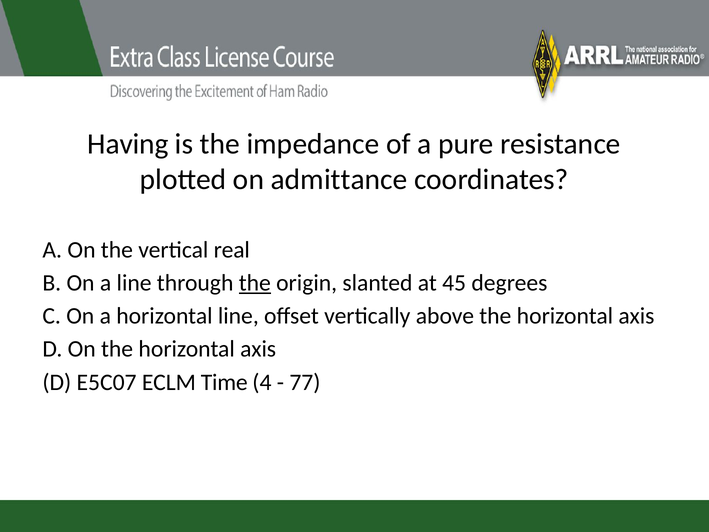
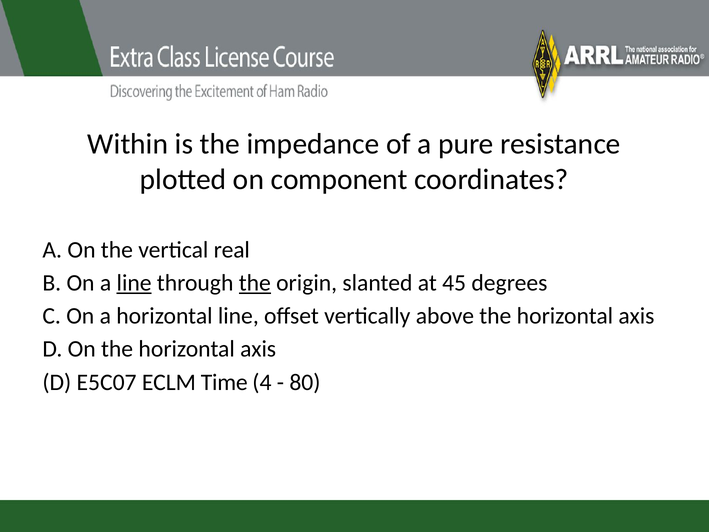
Having: Having -> Within (128, 144)
admittance: admittance -> component (339, 179)
line underline: none -> present (134, 283)
77: 77 -> 80 (305, 382)
